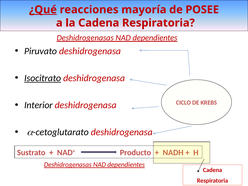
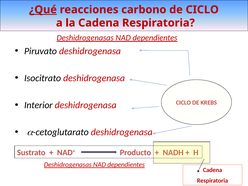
mayoría: mayoría -> carbono (144, 10)
de POSEE: POSEE -> CICLO (202, 10)
Isocitrato underline: present -> none (43, 78)
